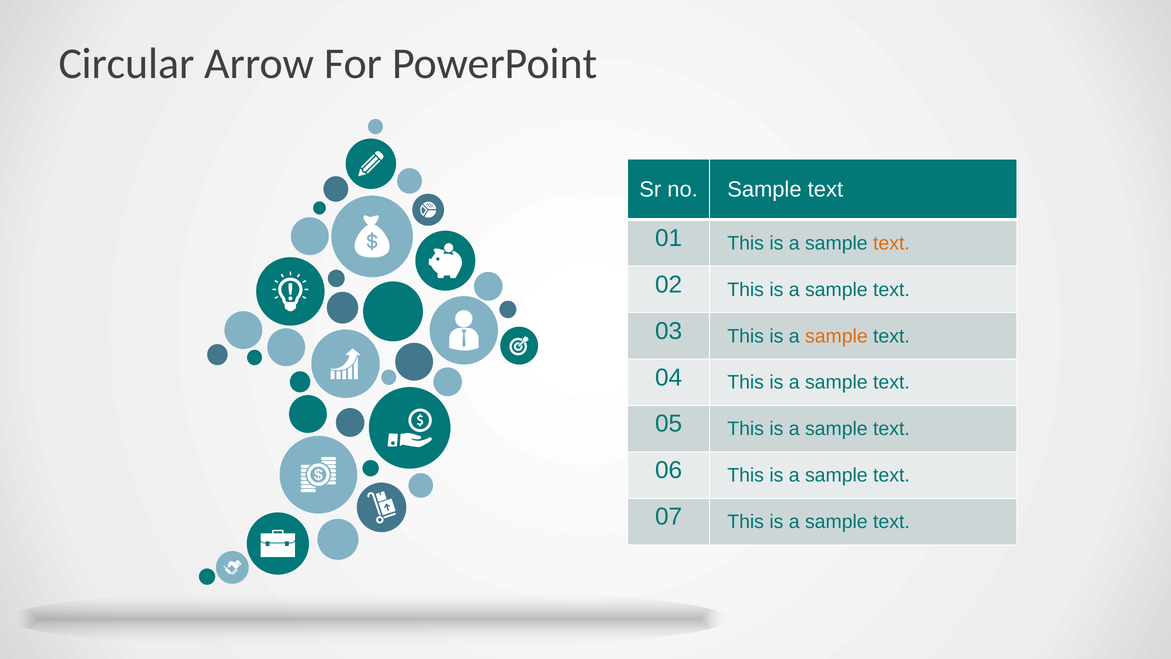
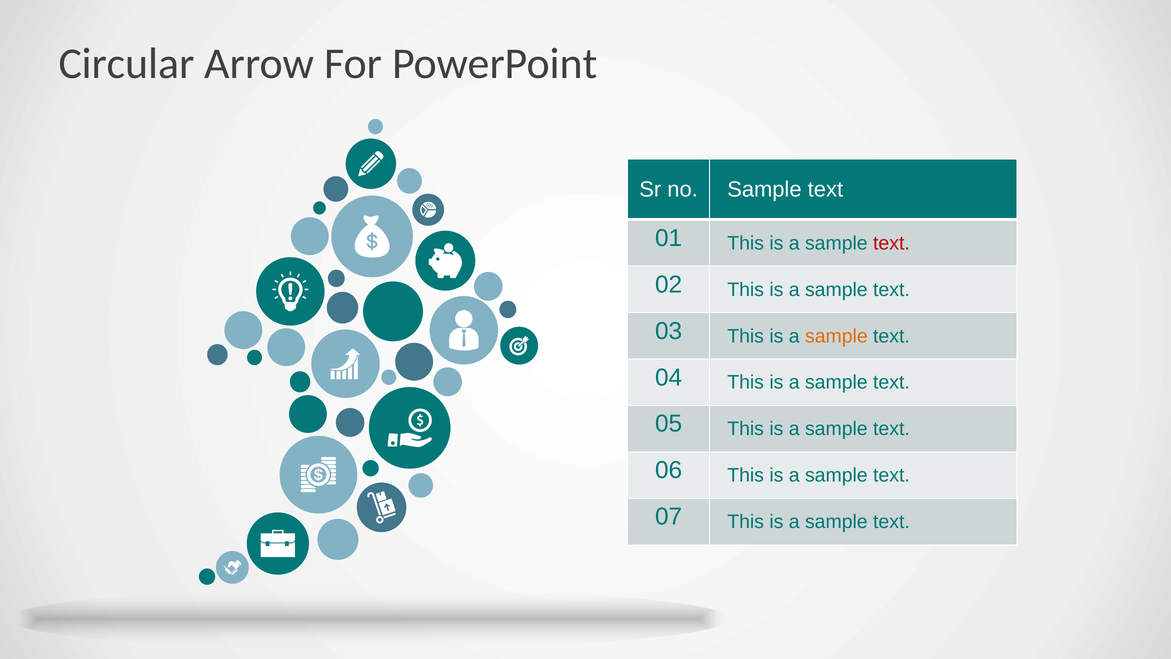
text colour: orange -> red (891, 243)
